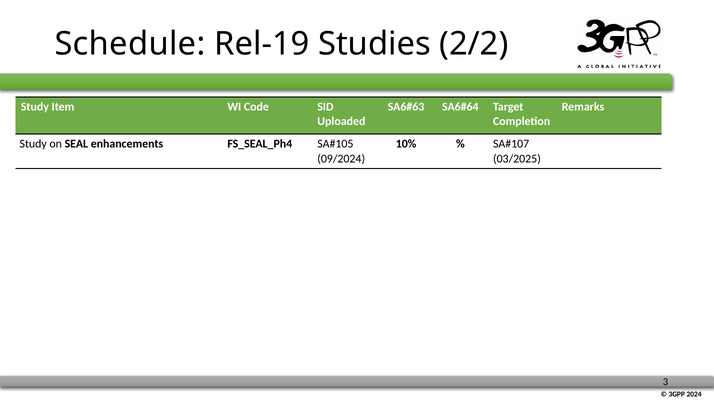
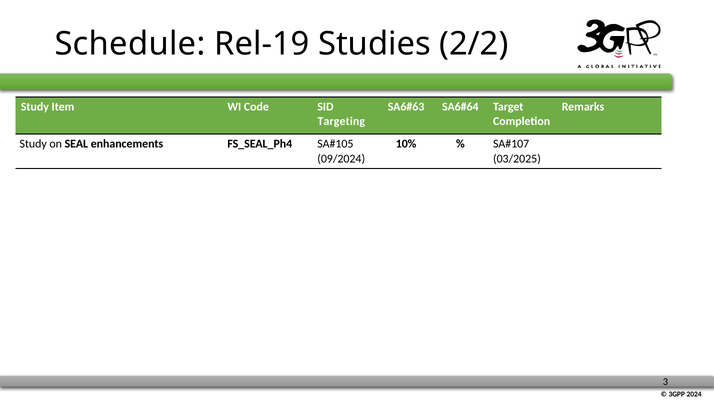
Uploaded: Uploaded -> Targeting (341, 121)
